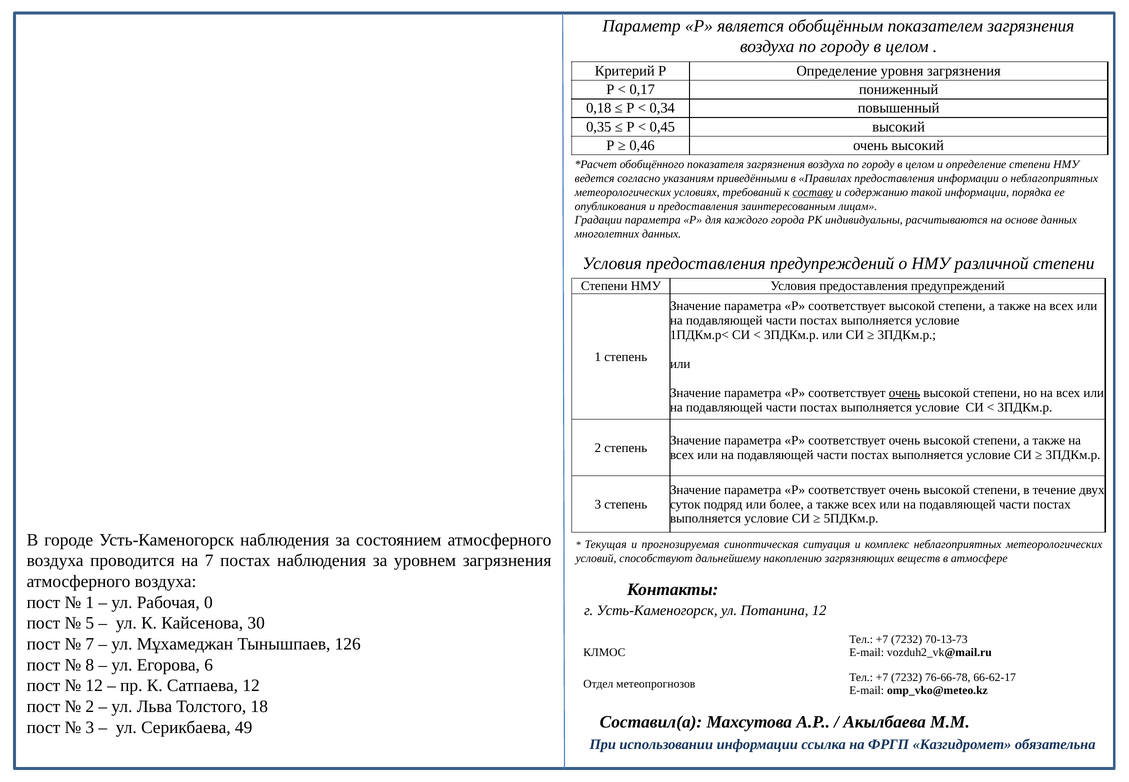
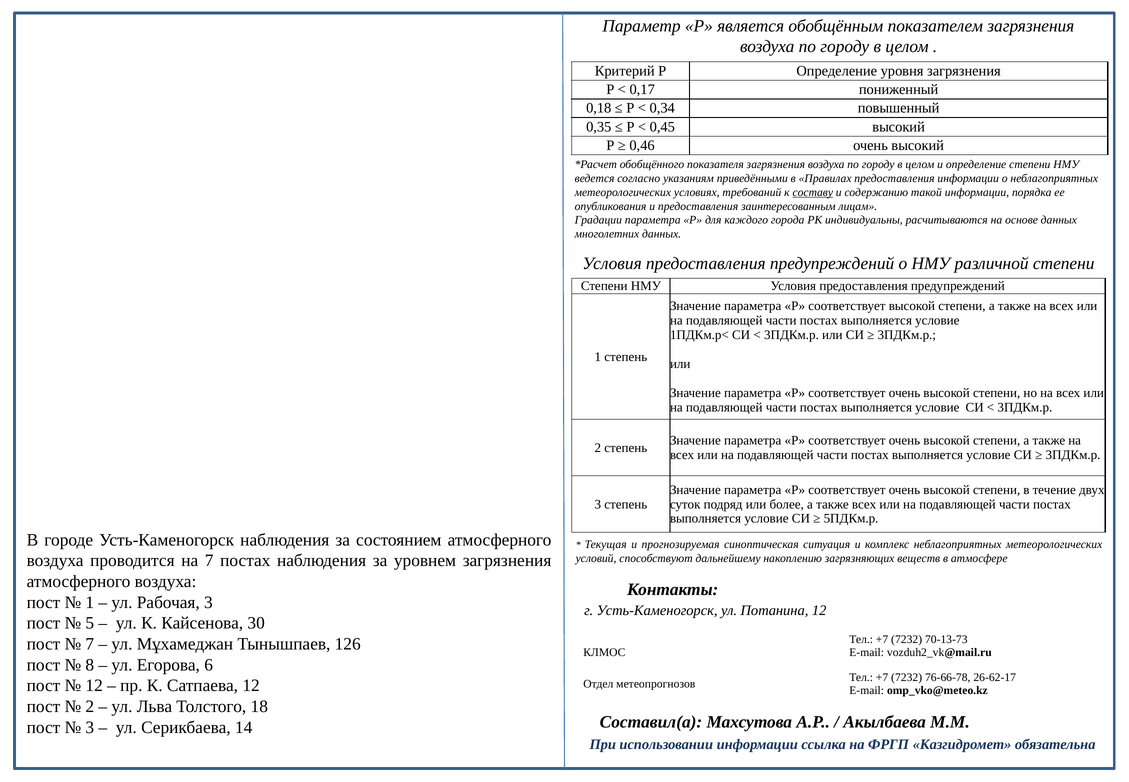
очень underline: present -> none (905, 393)
Рабочая 0: 0 -> 3 (208, 602)
66-62-17: 66-62-17 -> 26-62-17 (995, 677)
49: 49 -> 14 (244, 727)
